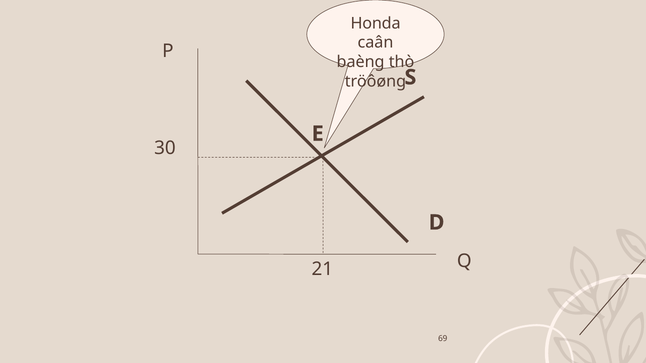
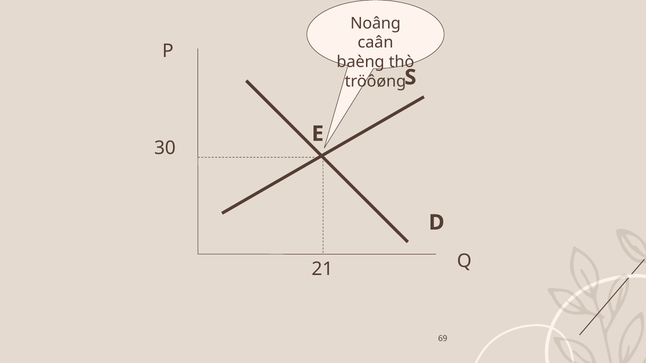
Honda: Honda -> Noâng (376, 23)
